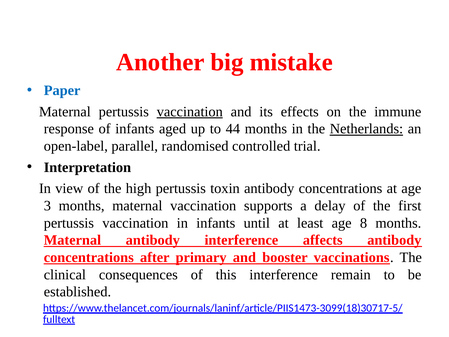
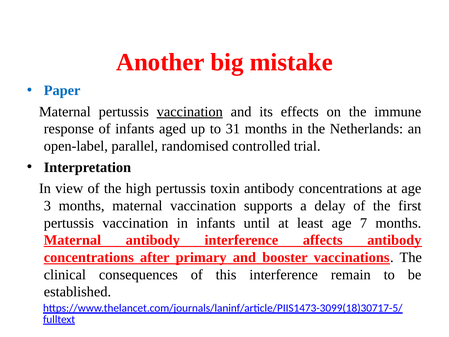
44: 44 -> 31 (233, 129)
Netherlands underline: present -> none (366, 129)
8: 8 -> 7 (364, 223)
